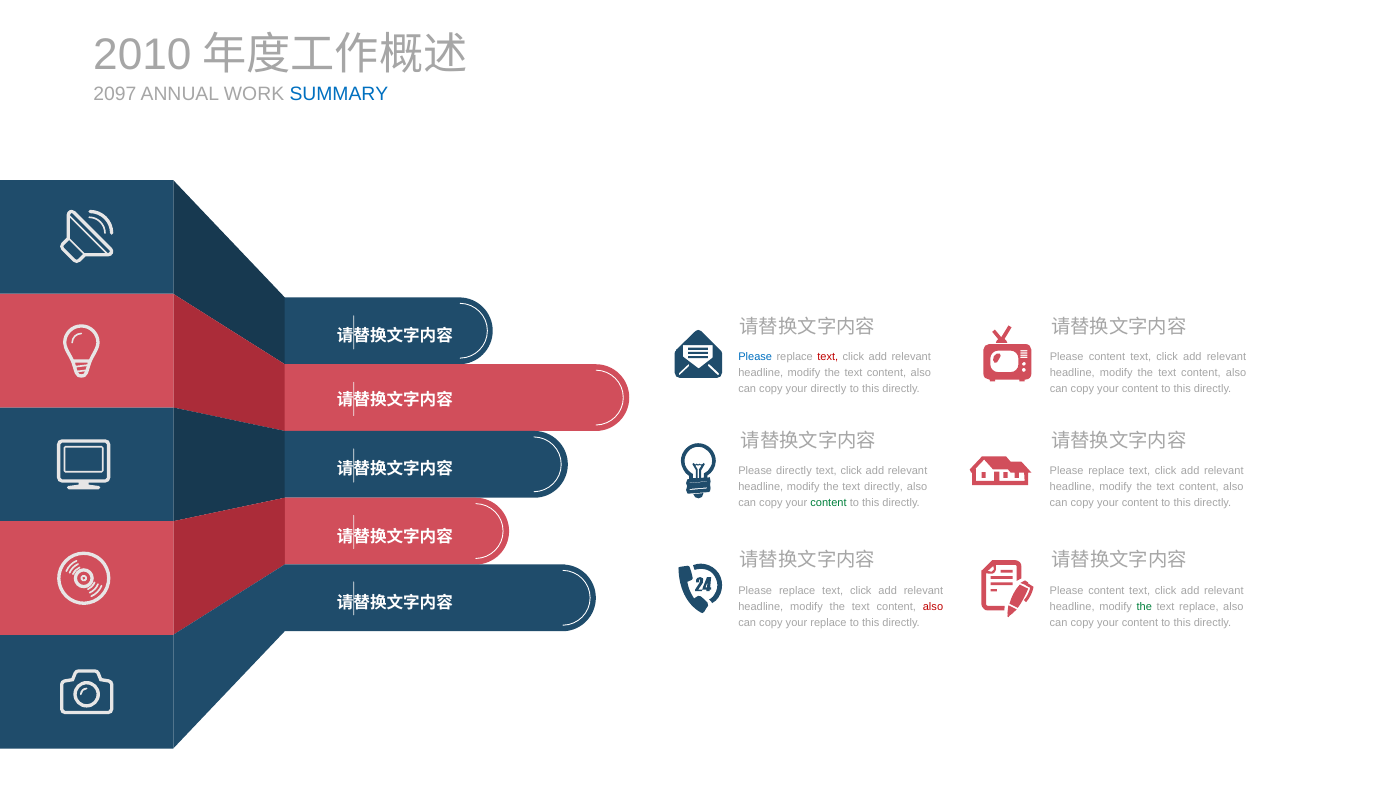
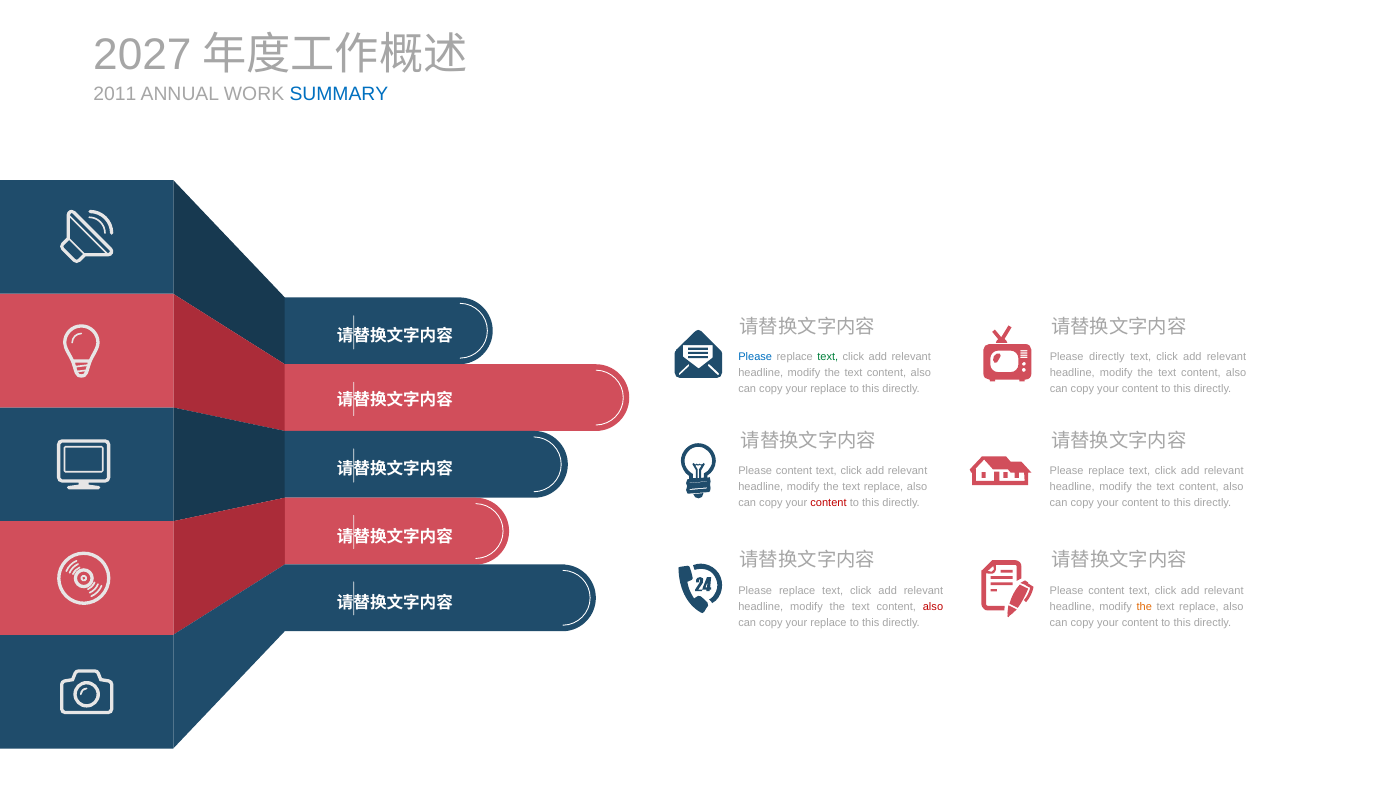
2010: 2010 -> 2027 (142, 55)
2097: 2097 -> 2011 (115, 94)
text colour: red -> green (828, 357)
content: content -> directly (1107, 357)
directly: directly -> replace (828, 389)
directly: directly -> content (794, 471)
directly: directly -> replace (884, 487)
content colour: green -> red (828, 503)
the colour: green -> orange (1144, 606)
